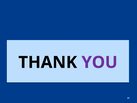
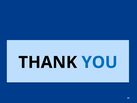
YOU colour: purple -> blue (100, 62)
